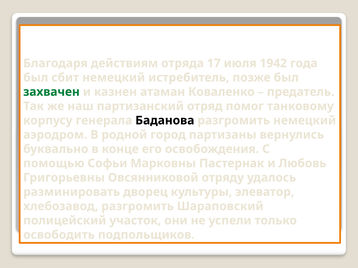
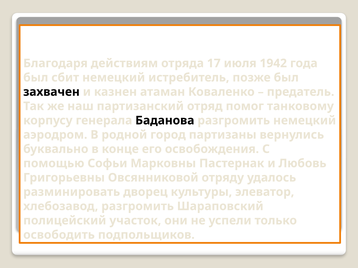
захвачен colour: green -> black (51, 92)
